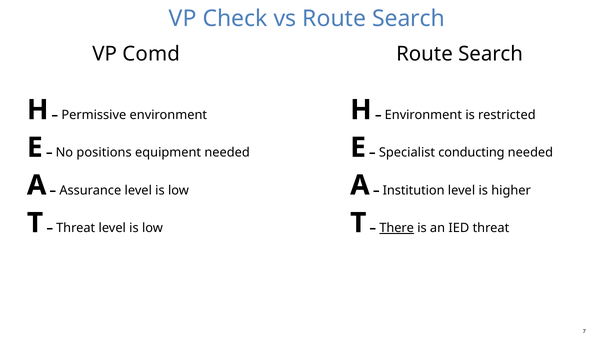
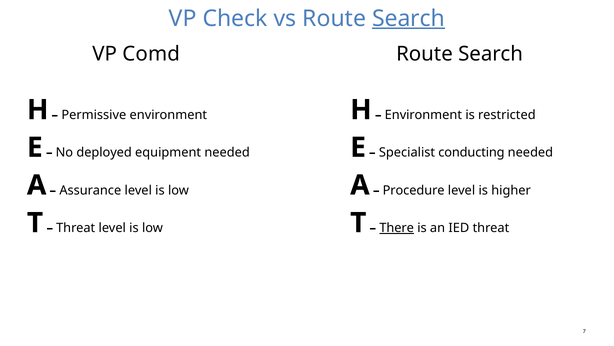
Search underline: none -> present (409, 18)
positions: positions -> deployed (104, 152)
Institution: Institution -> Procedure (414, 190)
